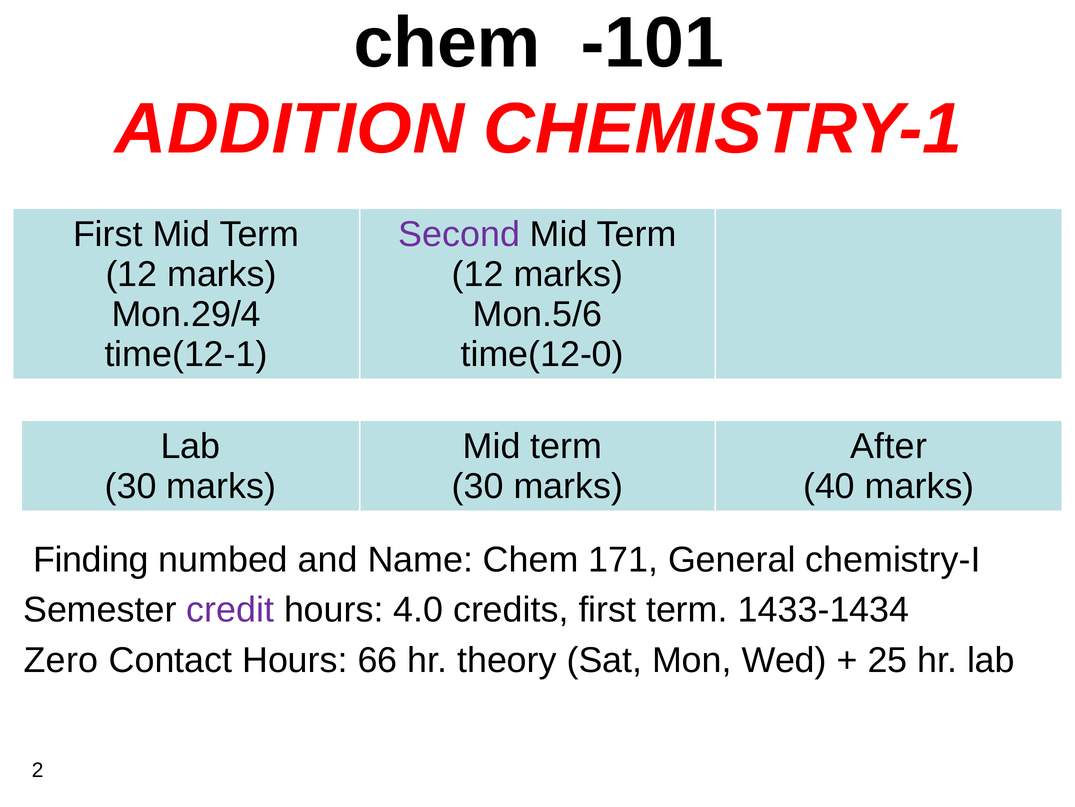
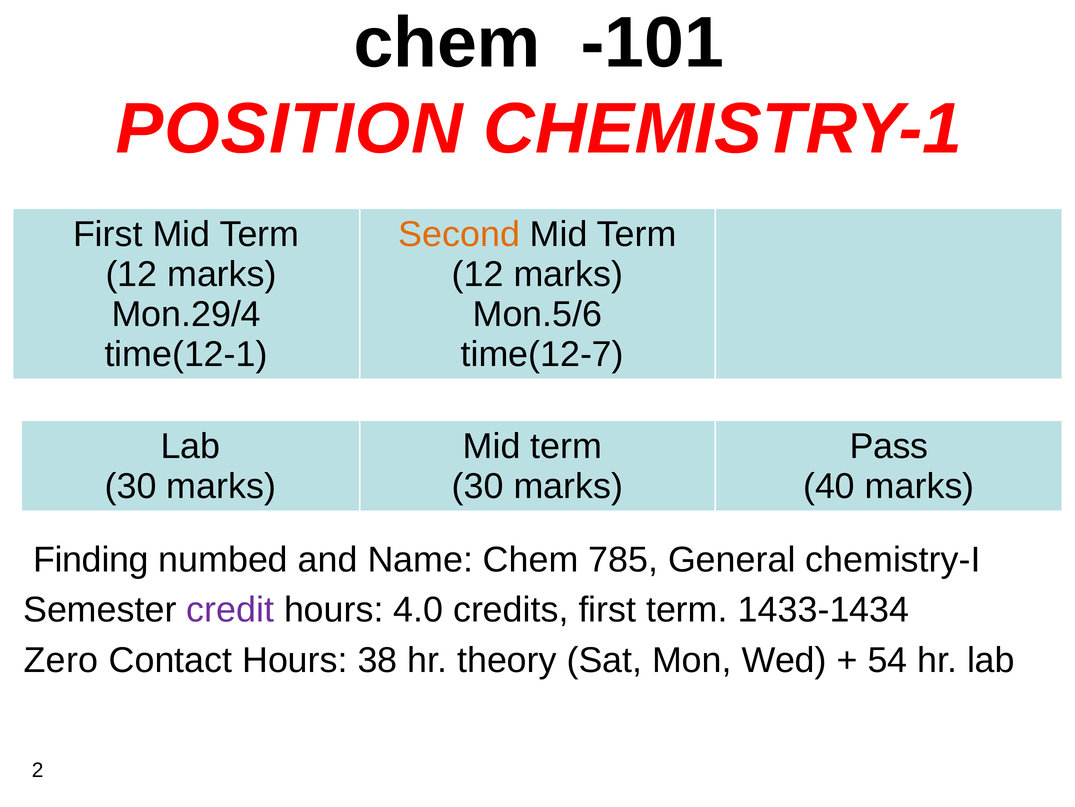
ADDITION: ADDITION -> POSITION (289, 129)
Second colour: purple -> orange (459, 234)
time(12-0: time(12-0 -> time(12-7 (542, 354)
After: After -> Pass (889, 446)
171: 171 -> 785 (623, 559)
66: 66 -> 38 (377, 660)
25: 25 -> 54 (887, 660)
